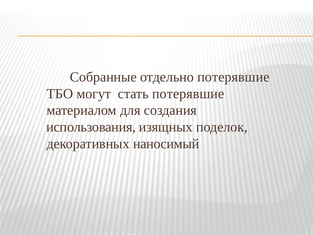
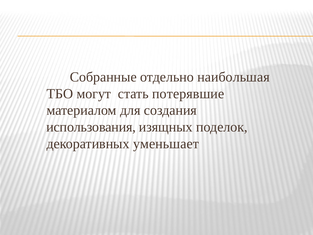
отдельно потерявшие: потерявшие -> наибольшая (233, 77)
наносимый: наносимый -> уменьшает (166, 144)
